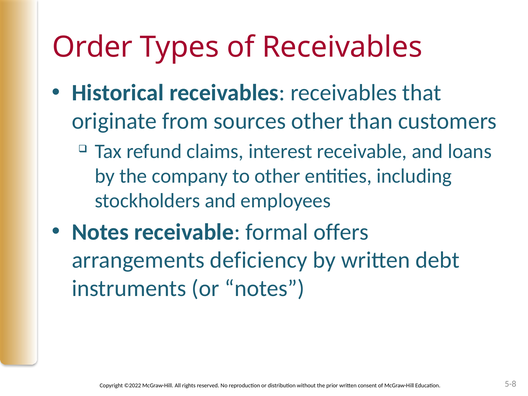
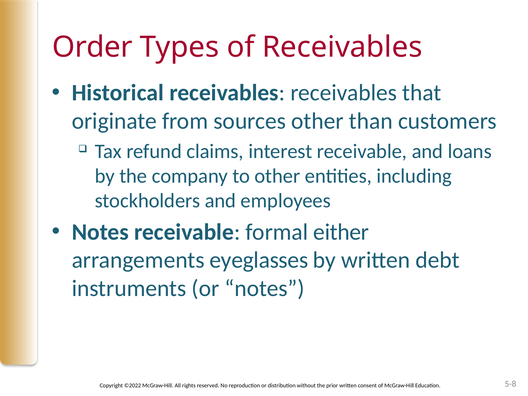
offers: offers -> either (341, 232)
deficiency: deficiency -> eyeglasses (259, 260)
